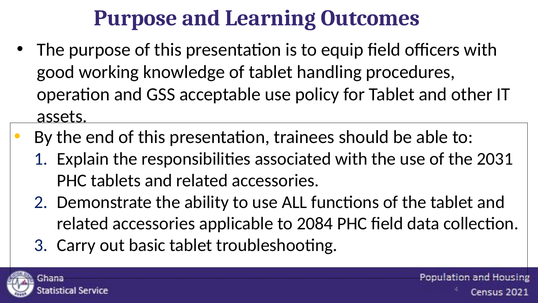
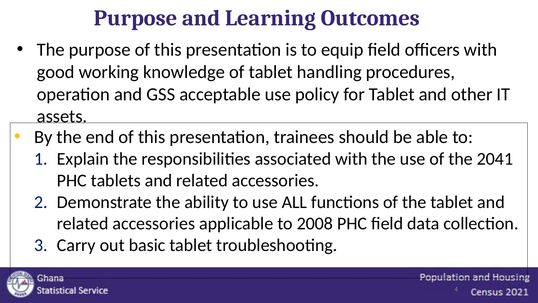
2031: 2031 -> 2041 (495, 159)
2084: 2084 -> 2008 (315, 223)
